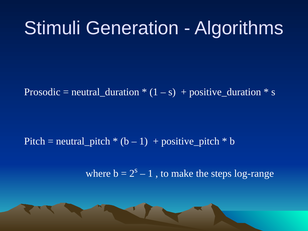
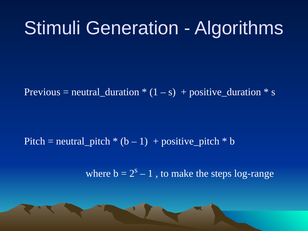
Prosodic: Prosodic -> Previous (42, 92)
